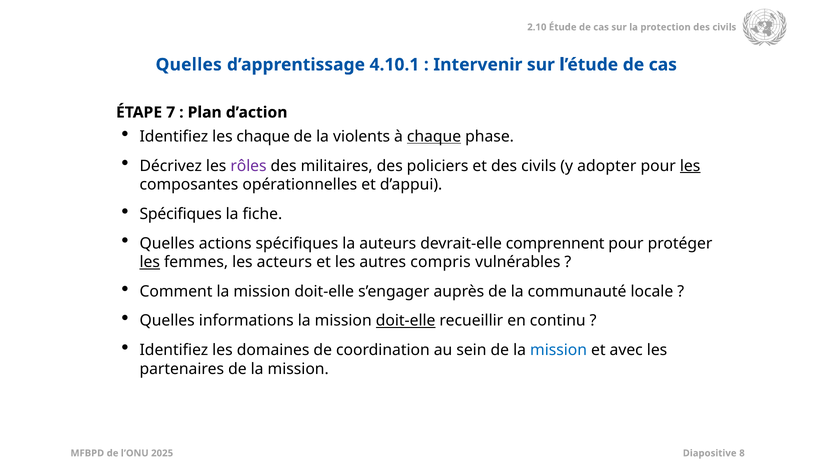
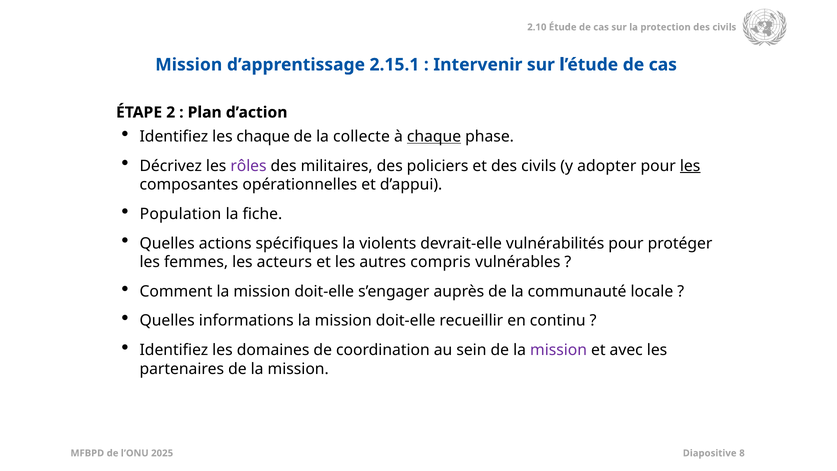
Quelles: Quelles -> Mission (189, 65)
4.10.1: 4.10.1 -> 2.15.1 (394, 65)
7: 7 -> 2 (171, 112)
violents: violents -> collecte (361, 136)
Spécifiques: Spécifiques -> Population (180, 214)
auteurs: auteurs -> violents (388, 243)
comprennent: comprennent -> vulnérabilités (555, 243)
les underline: present -> none (150, 262)
doit-elle underline: present -> none (406, 321)
mission colour: blue -> purple (559, 350)
